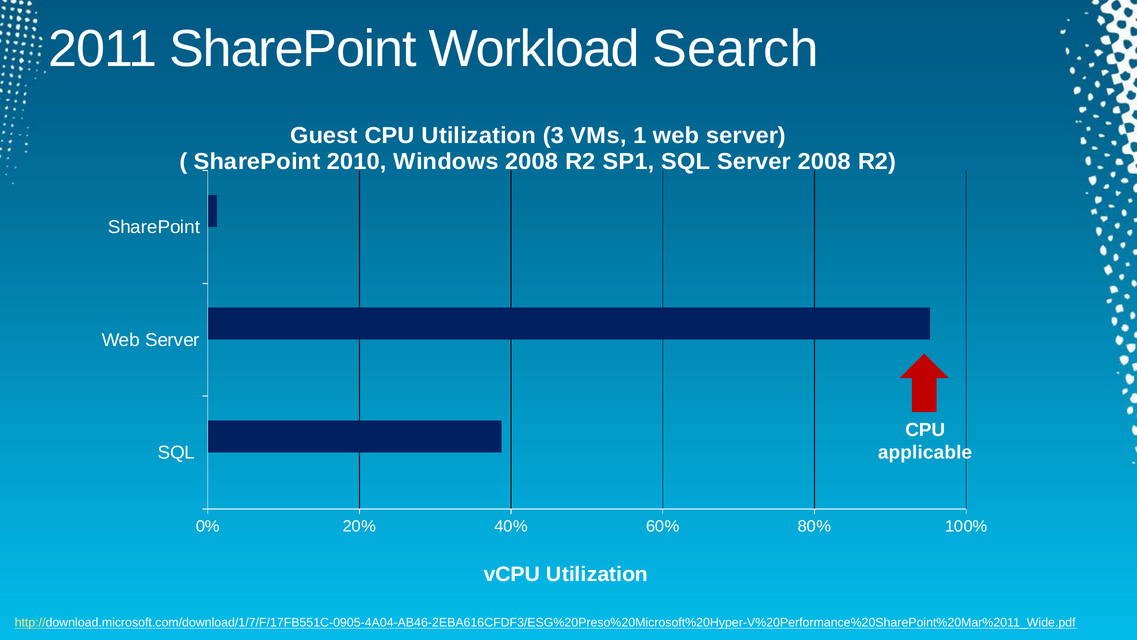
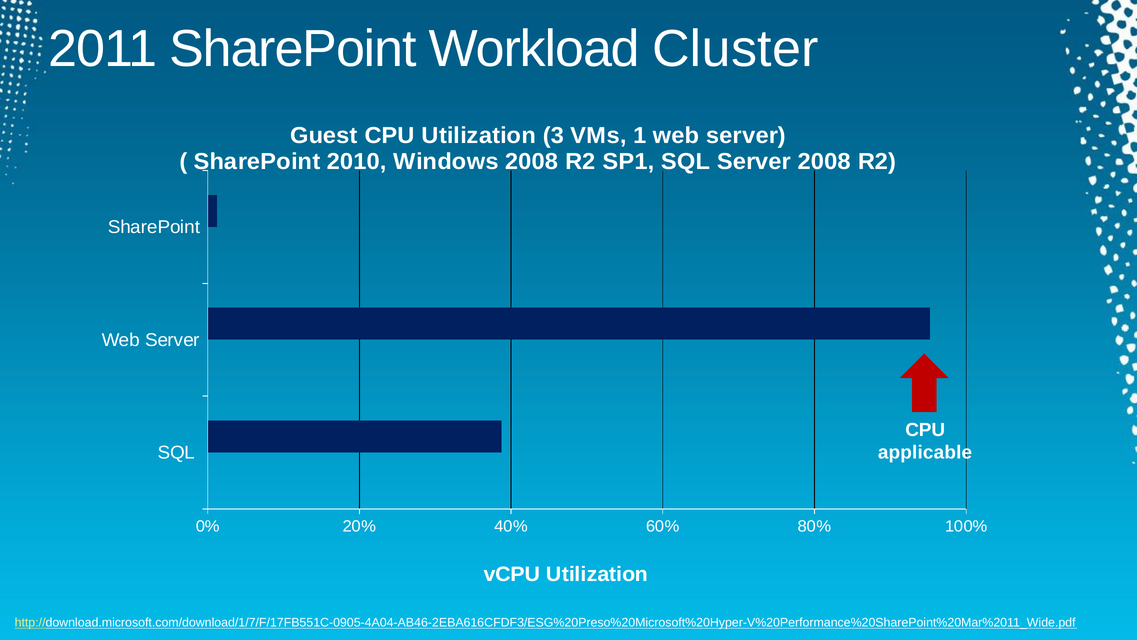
Search: Search -> Cluster (735, 49)
